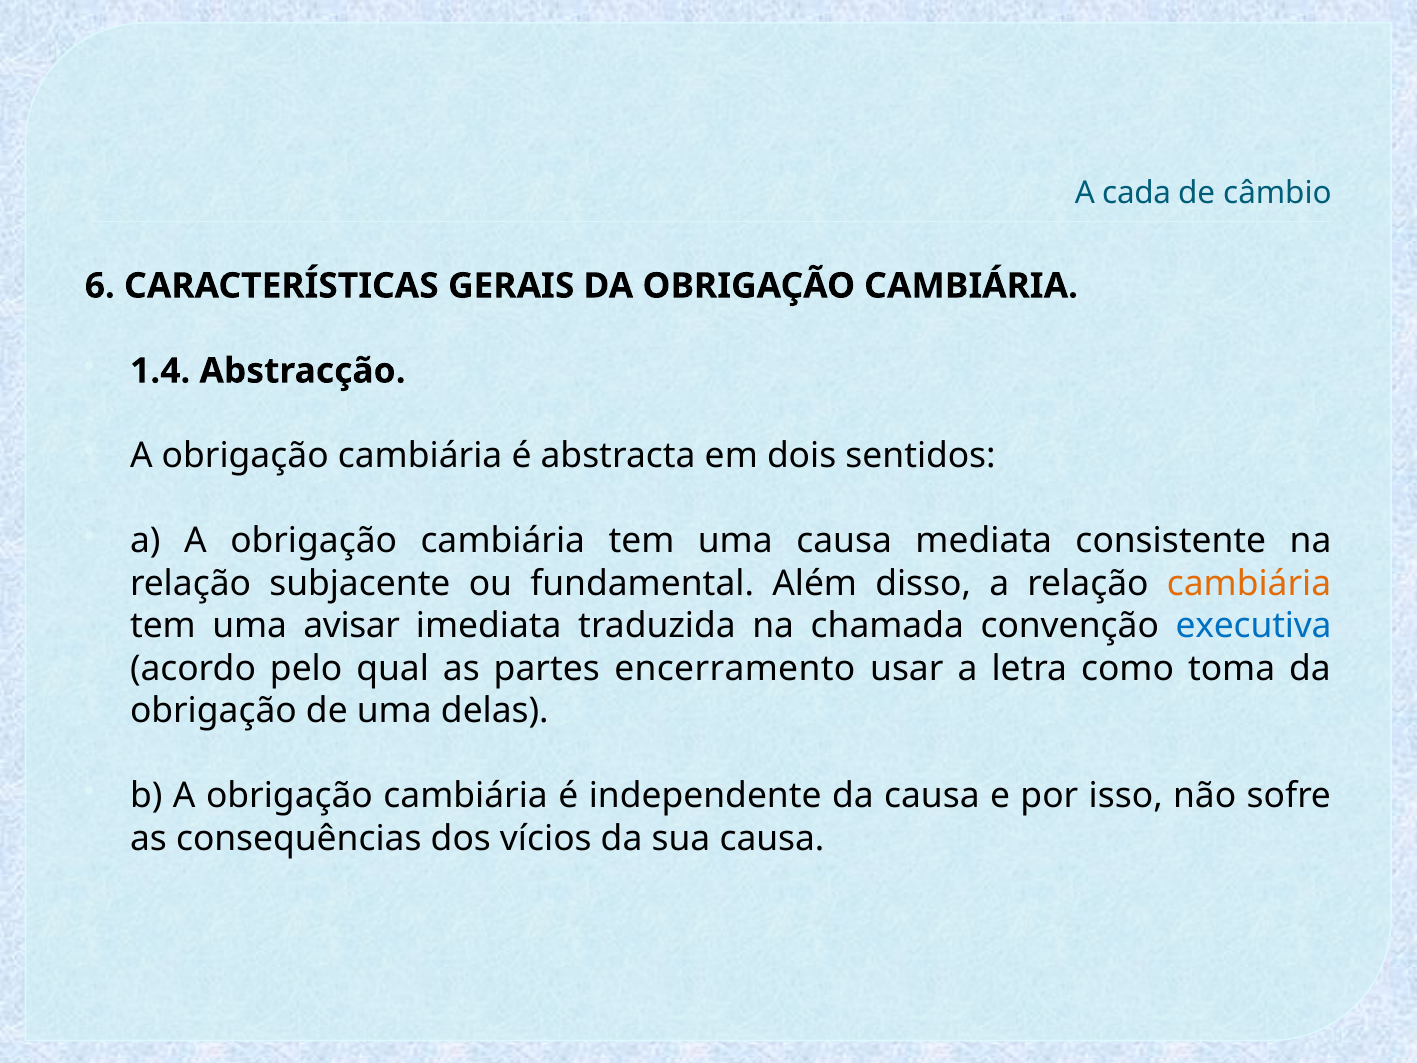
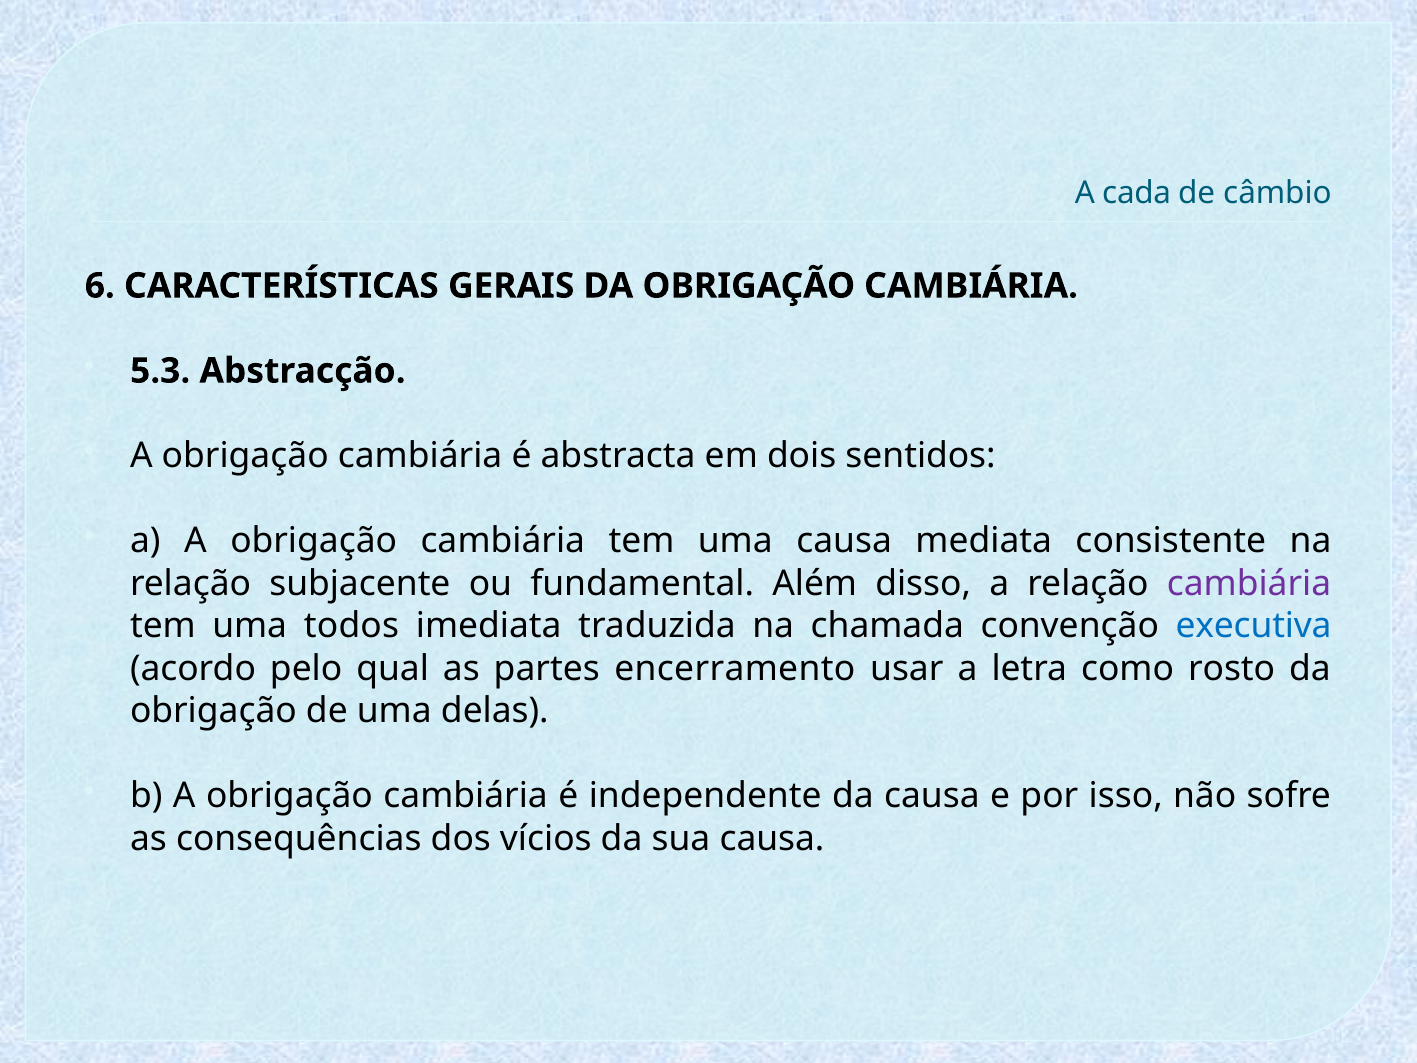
1.4: 1.4 -> 5.3 (160, 371)
cambiária colour: orange -> purple (1249, 583)
avisar: avisar -> todos (351, 626)
toma: toma -> rosto (1232, 668)
